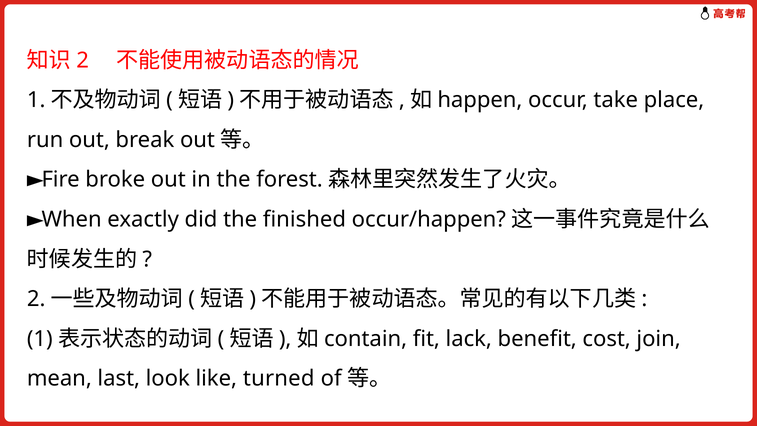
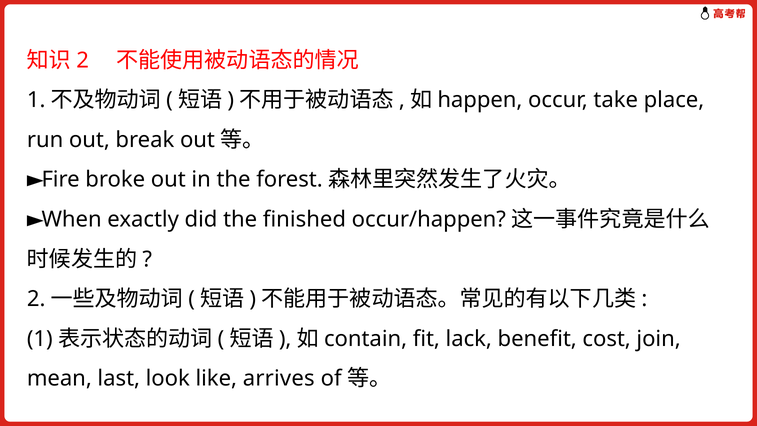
turned: turned -> arrives (279, 378)
